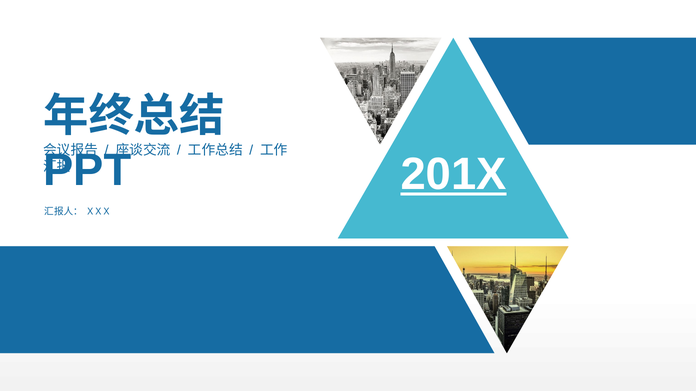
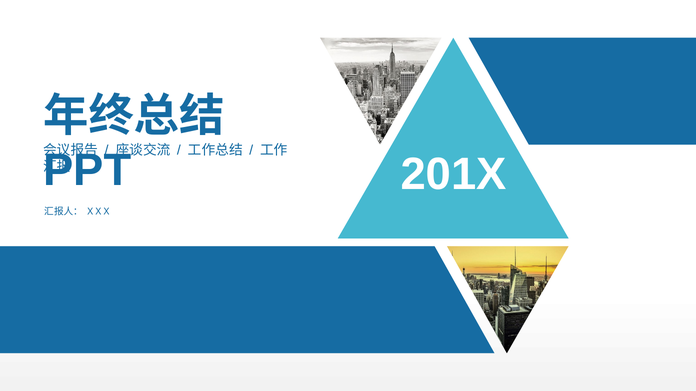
201X underline: present -> none (454, 175)
